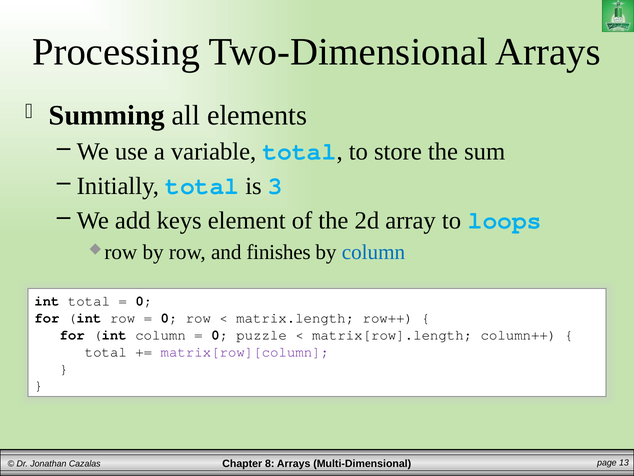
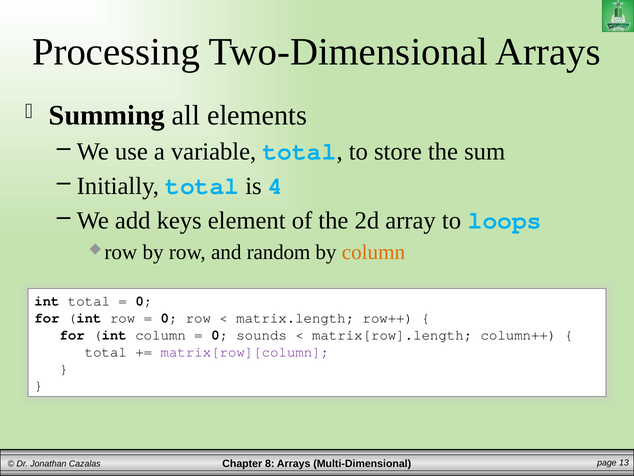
3: 3 -> 4 (275, 186)
finishes: finishes -> random (279, 252)
column colour: blue -> orange (373, 252)
puzzle: puzzle -> sounds (262, 335)
